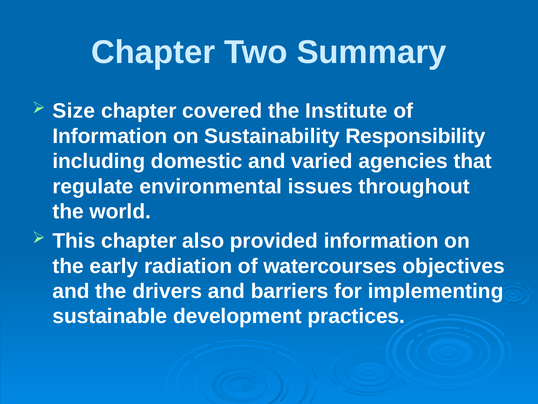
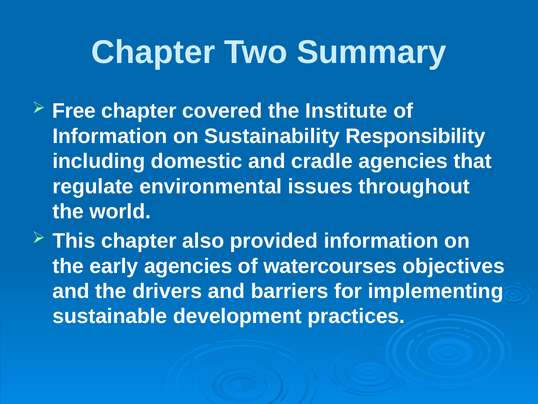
Size: Size -> Free (74, 111)
varied: varied -> cradle (322, 161)
early radiation: radiation -> agencies (188, 266)
